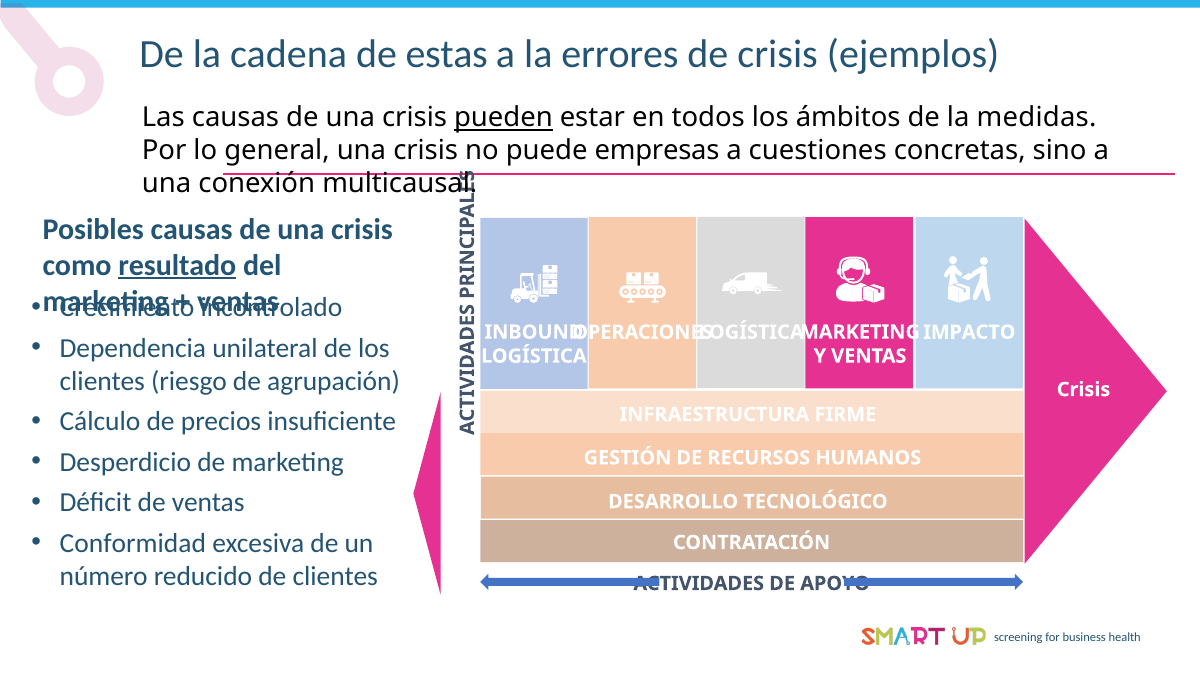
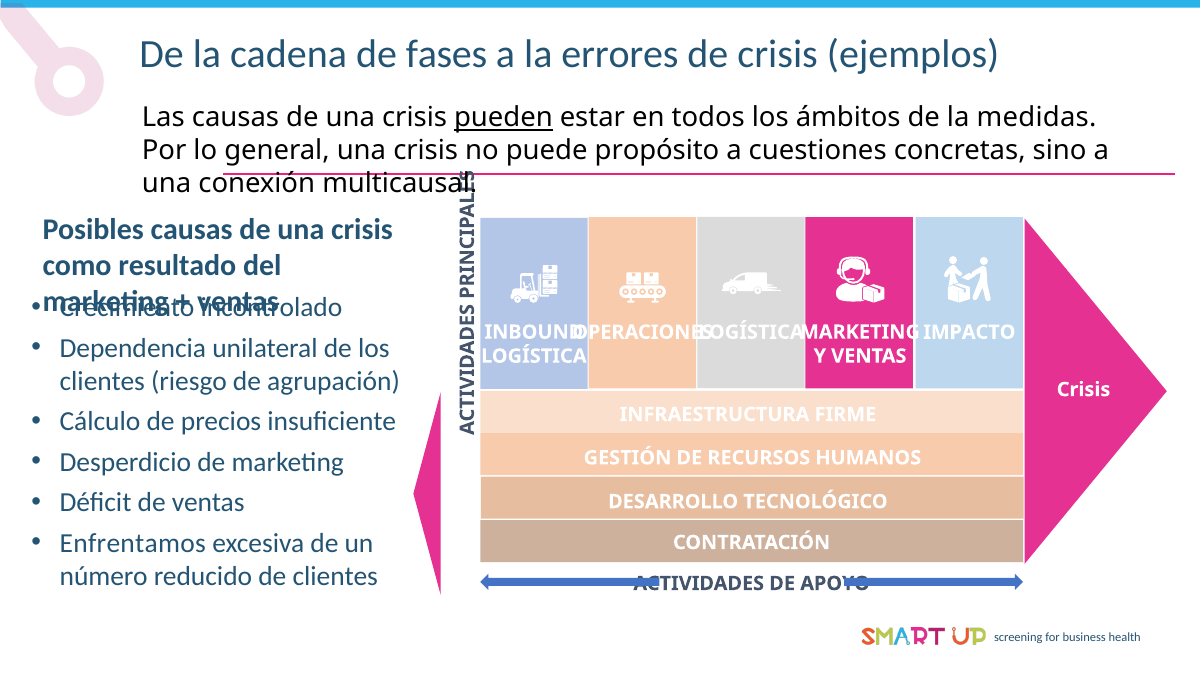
estas: estas -> fases (447, 54)
empresas: empresas -> propósito (657, 151)
resultado underline: present -> none (177, 265)
Conformidad: Conformidad -> Enfrentamos (133, 543)
